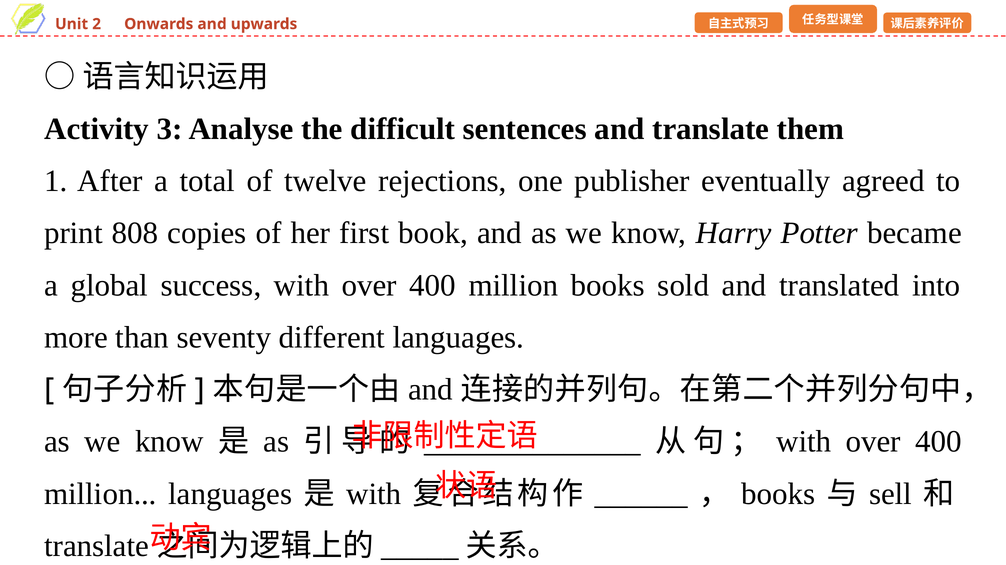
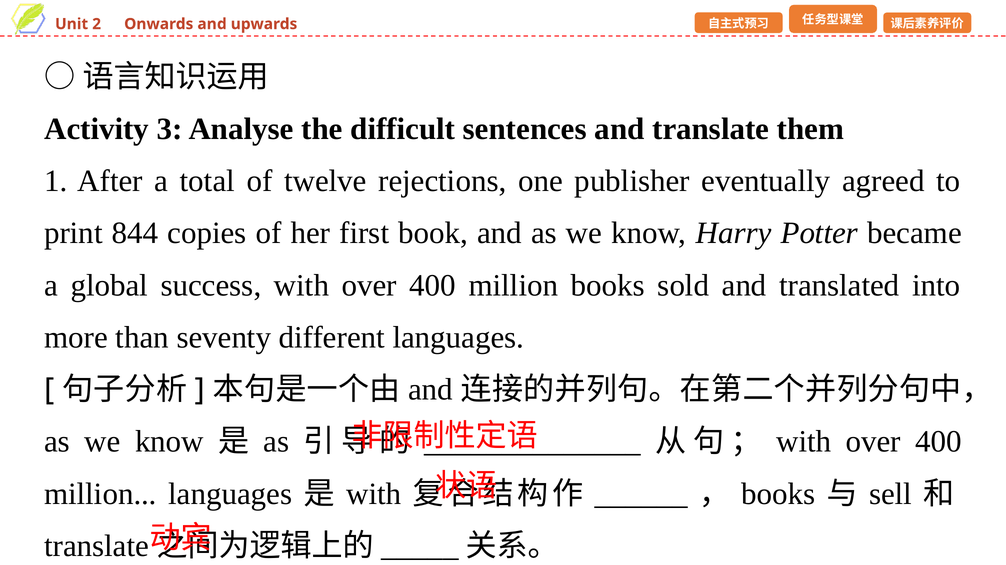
808: 808 -> 844 (135, 234)
